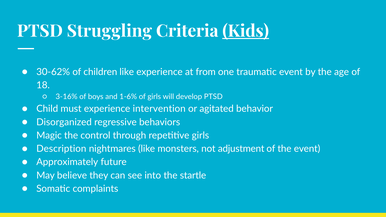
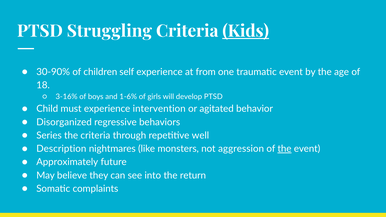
30-62%: 30-62% -> 30-90% (53, 72)
children like: like -> self (127, 72)
Magic: Magic -> Series (49, 136)
the control: control -> criteria (95, 136)
repetitive girls: girls -> well (200, 136)
adjustment: adjustment -> aggression (241, 149)
the underline: none -> present (284, 149)
startle: startle -> return (193, 175)
